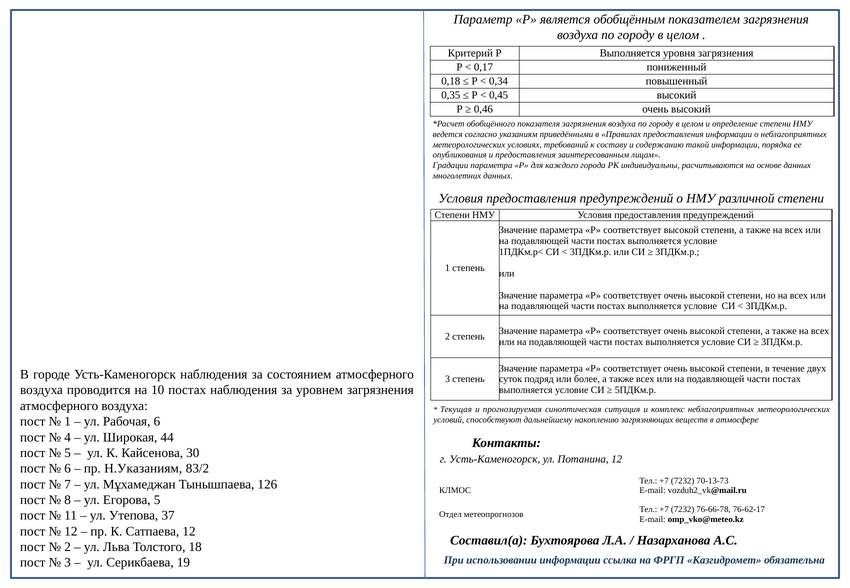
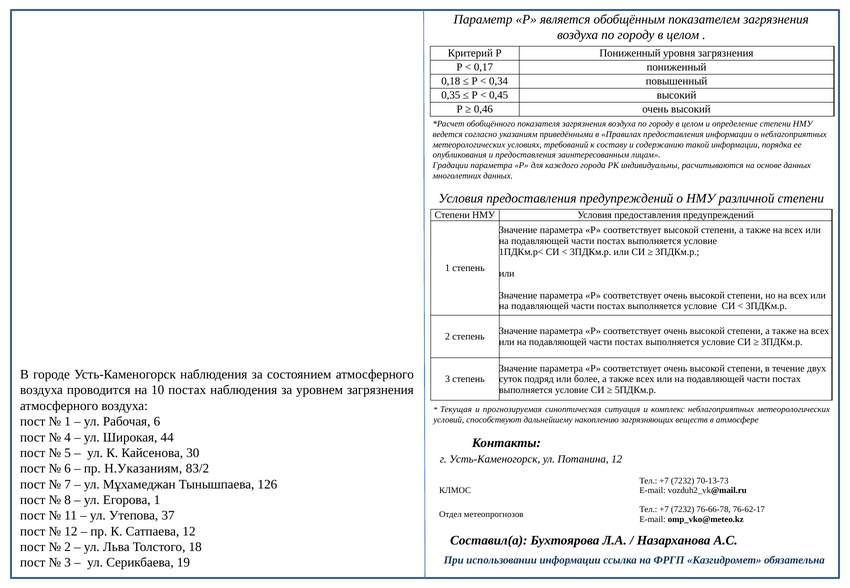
Р Выполняется: Выполняется -> Пониженный (630, 53)
Егорова 5: 5 -> 1 (157, 500)
